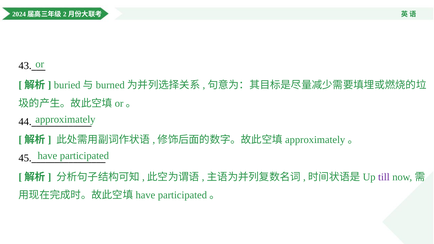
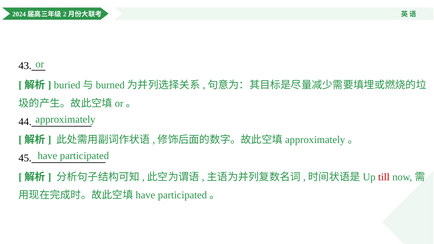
till colour: purple -> red (384, 177)
